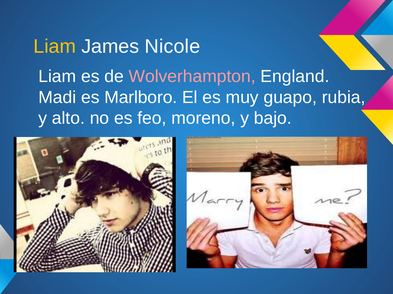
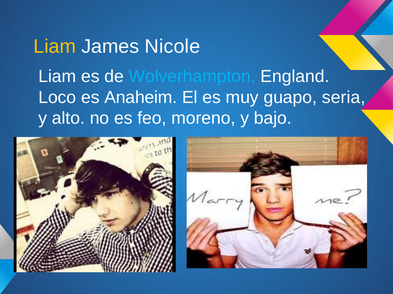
Wolverhampton colour: pink -> light blue (192, 77)
Madi: Madi -> Loco (57, 98)
Marlboro: Marlboro -> Anaheim (141, 98)
rubia: rubia -> seria (344, 98)
